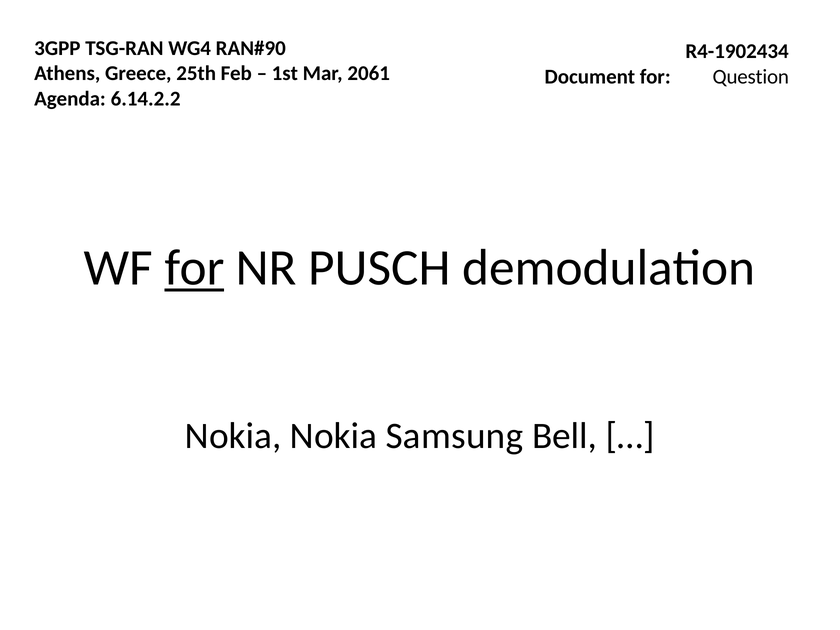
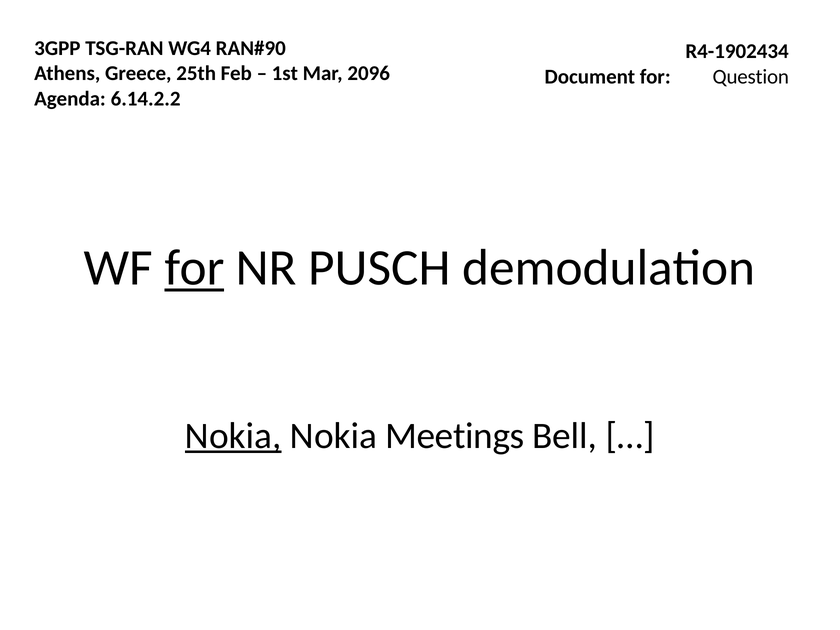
2061: 2061 -> 2096 (369, 74)
Nokia underline: none -> present (233, 436)
Samsung: Samsung -> Meetings (455, 436)
